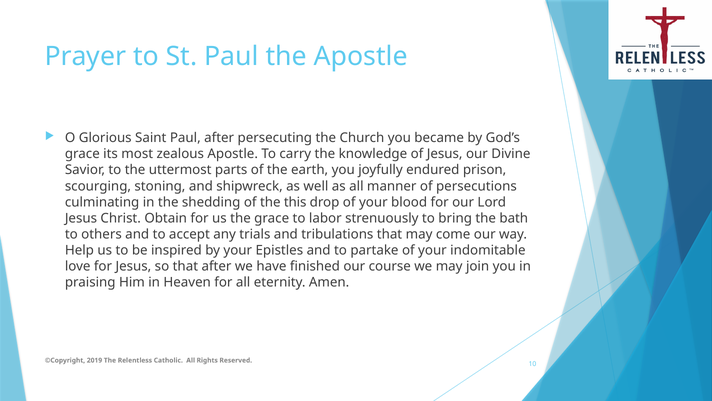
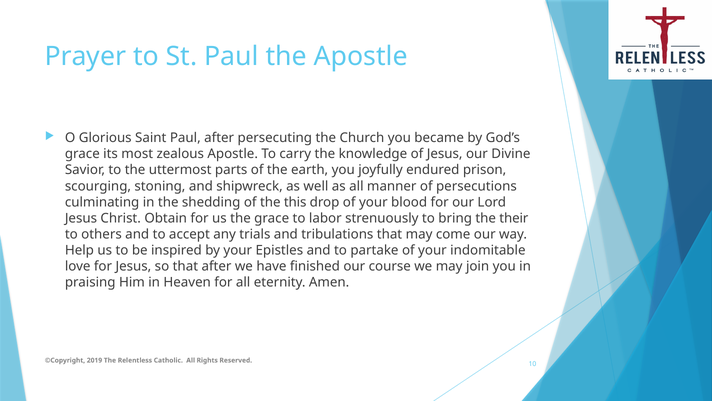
bath: bath -> their (514, 218)
